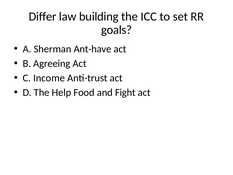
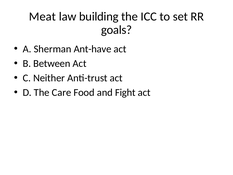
Differ: Differ -> Meat (42, 17)
Agreeing: Agreeing -> Between (52, 63)
Income: Income -> Neither (49, 78)
Help: Help -> Care (61, 92)
